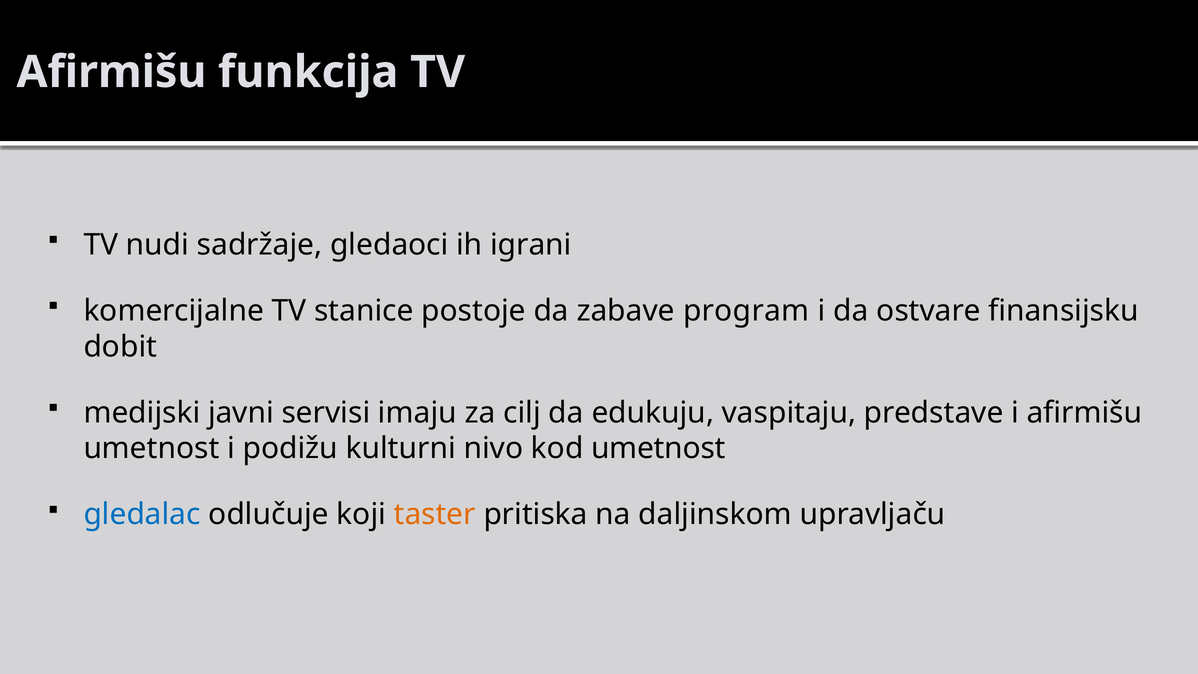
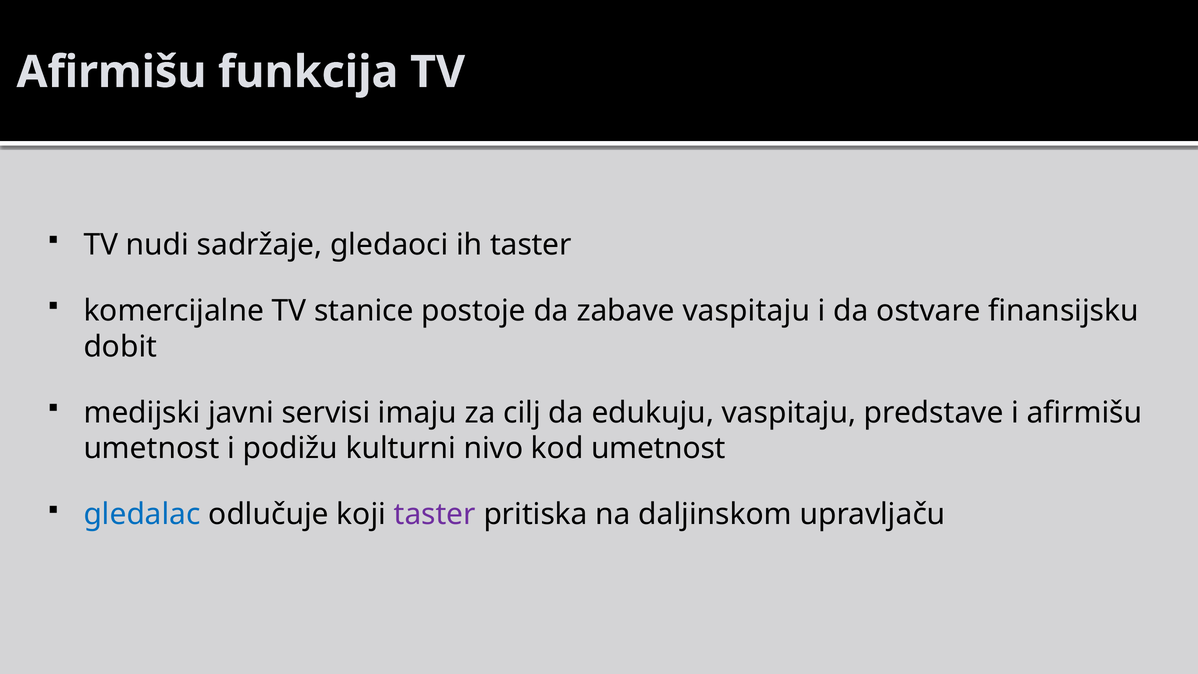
ih igrani: igrani -> taster (531, 245)
zabave program: program -> vaspitaju (746, 311)
taster colour: orange -> purple (435, 514)
